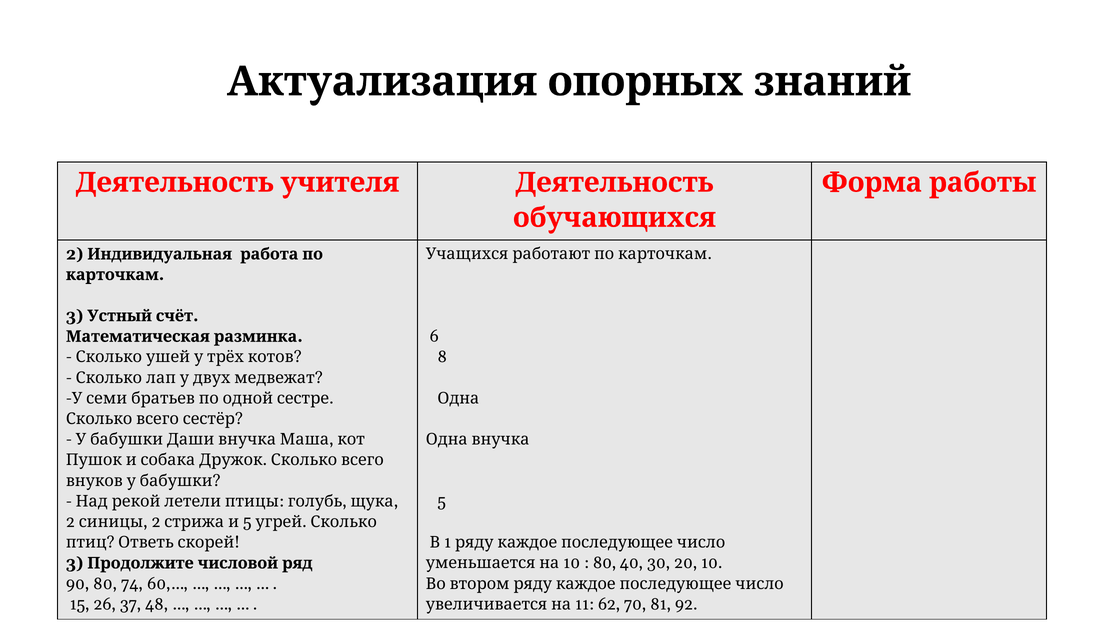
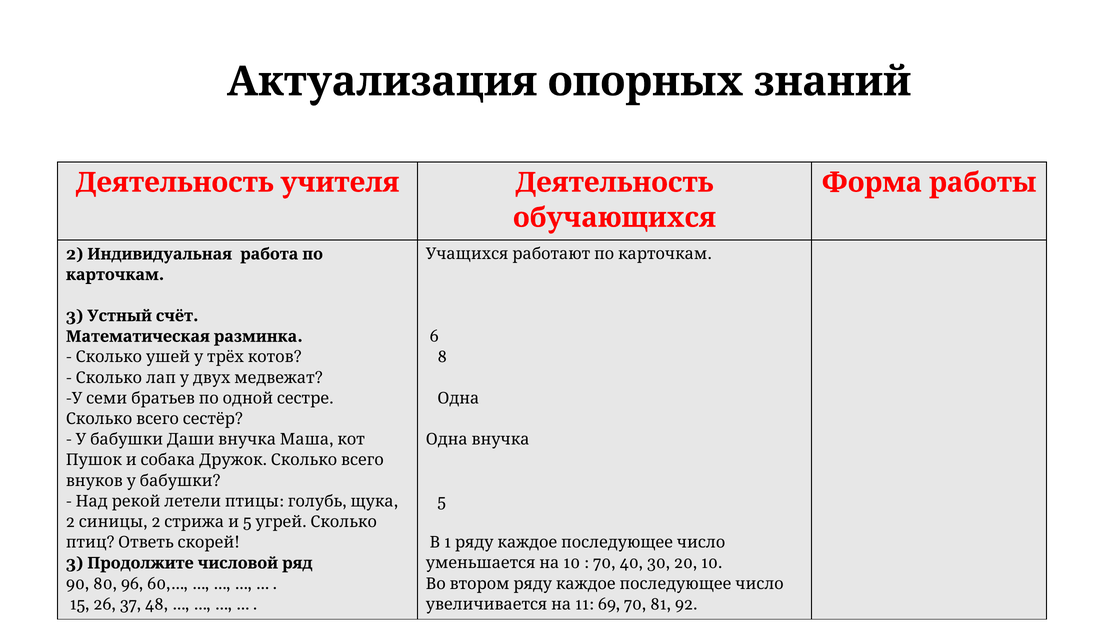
80: 80 -> 70 (604, 563)
74: 74 -> 96 (132, 583)
62: 62 -> 69 (609, 604)
